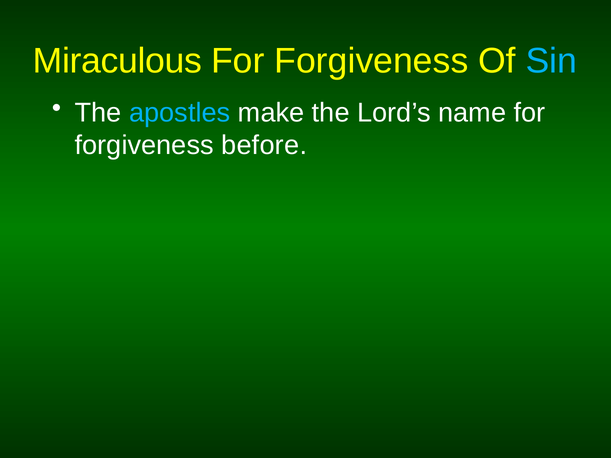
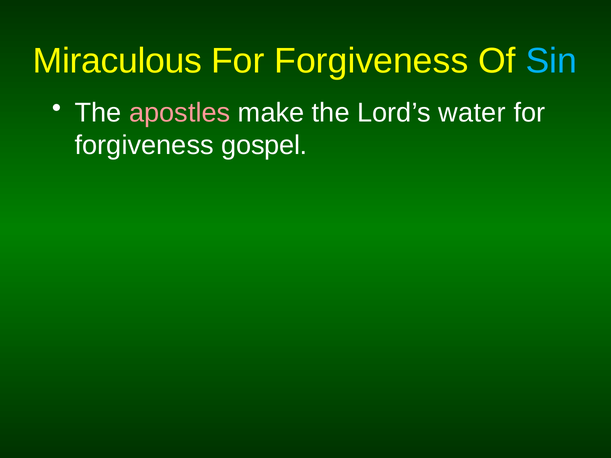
apostles colour: light blue -> pink (180, 113)
name: name -> water (472, 113)
before: before -> gospel (264, 145)
